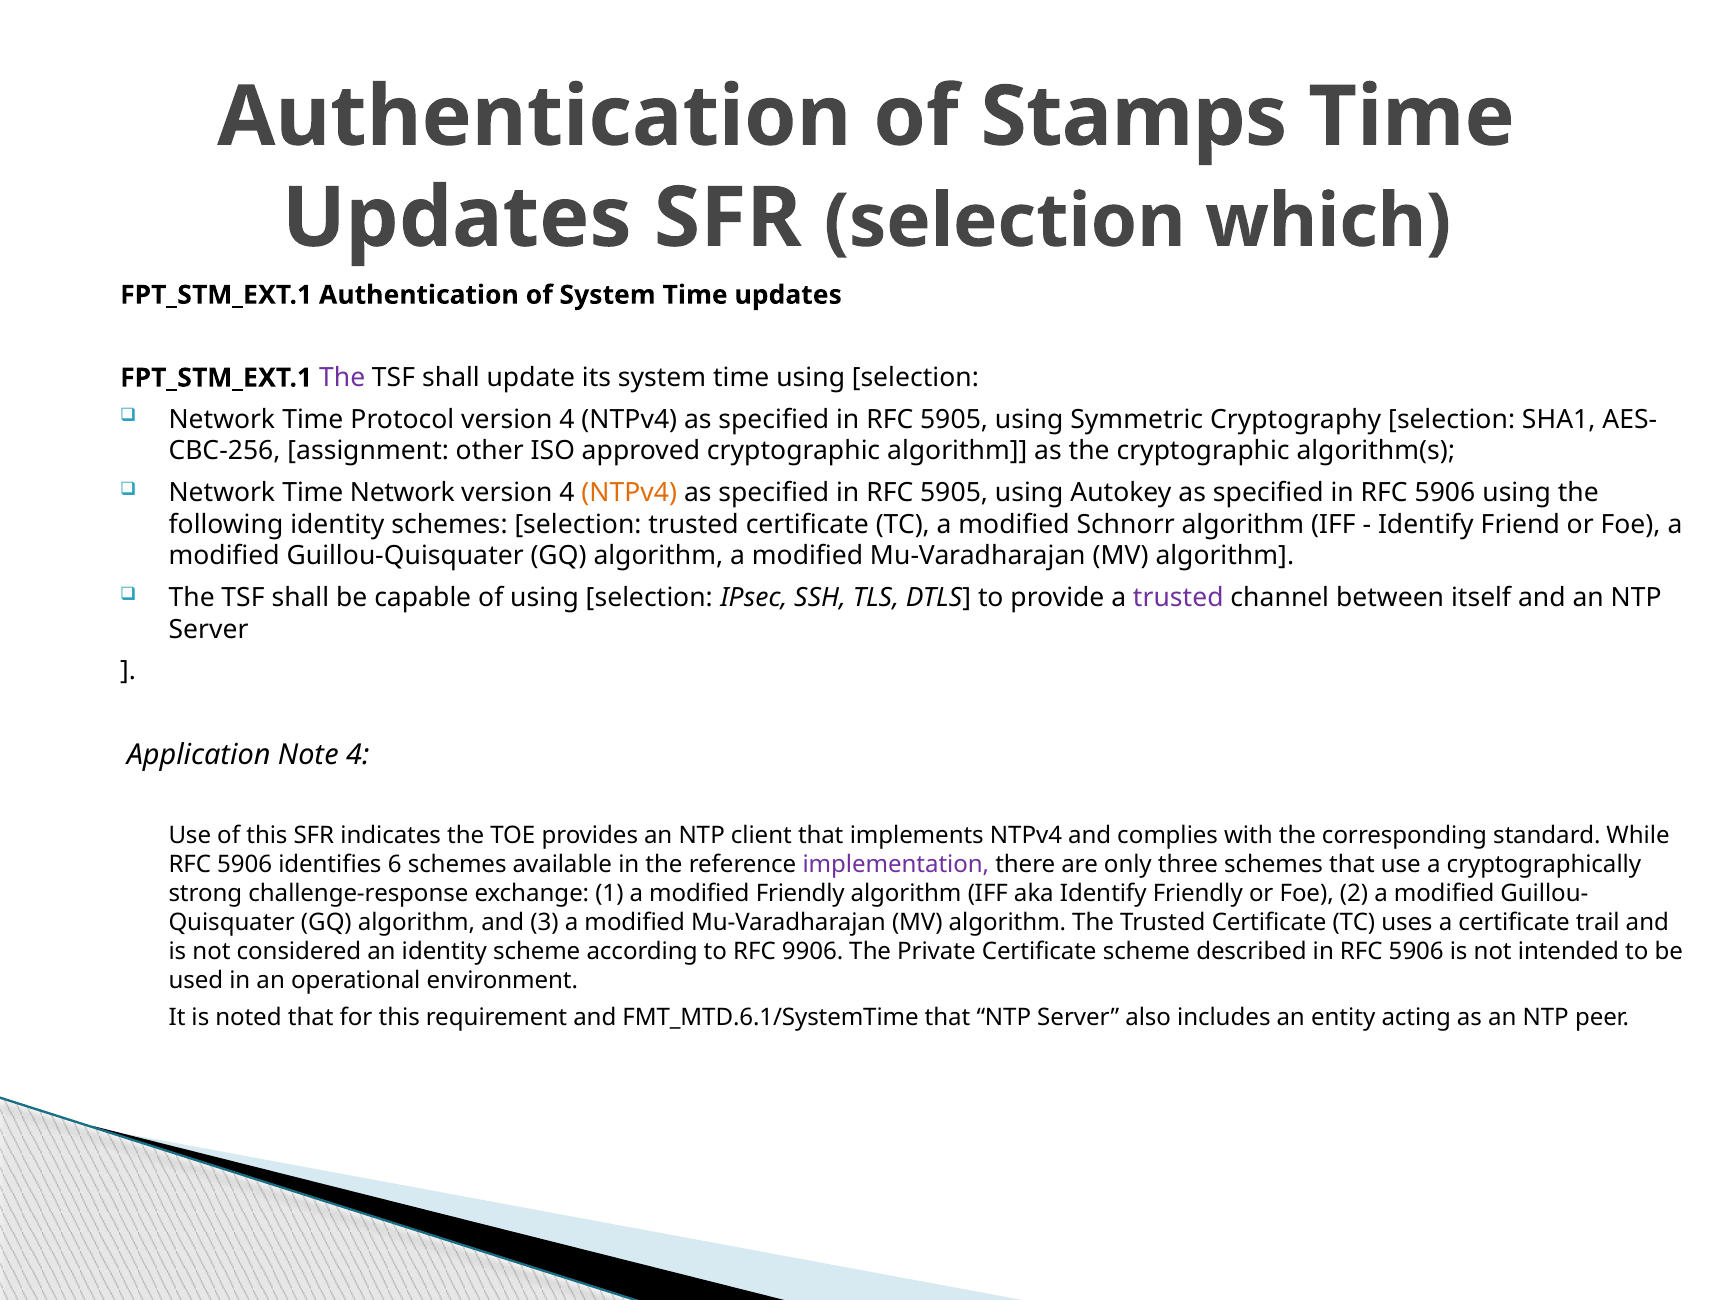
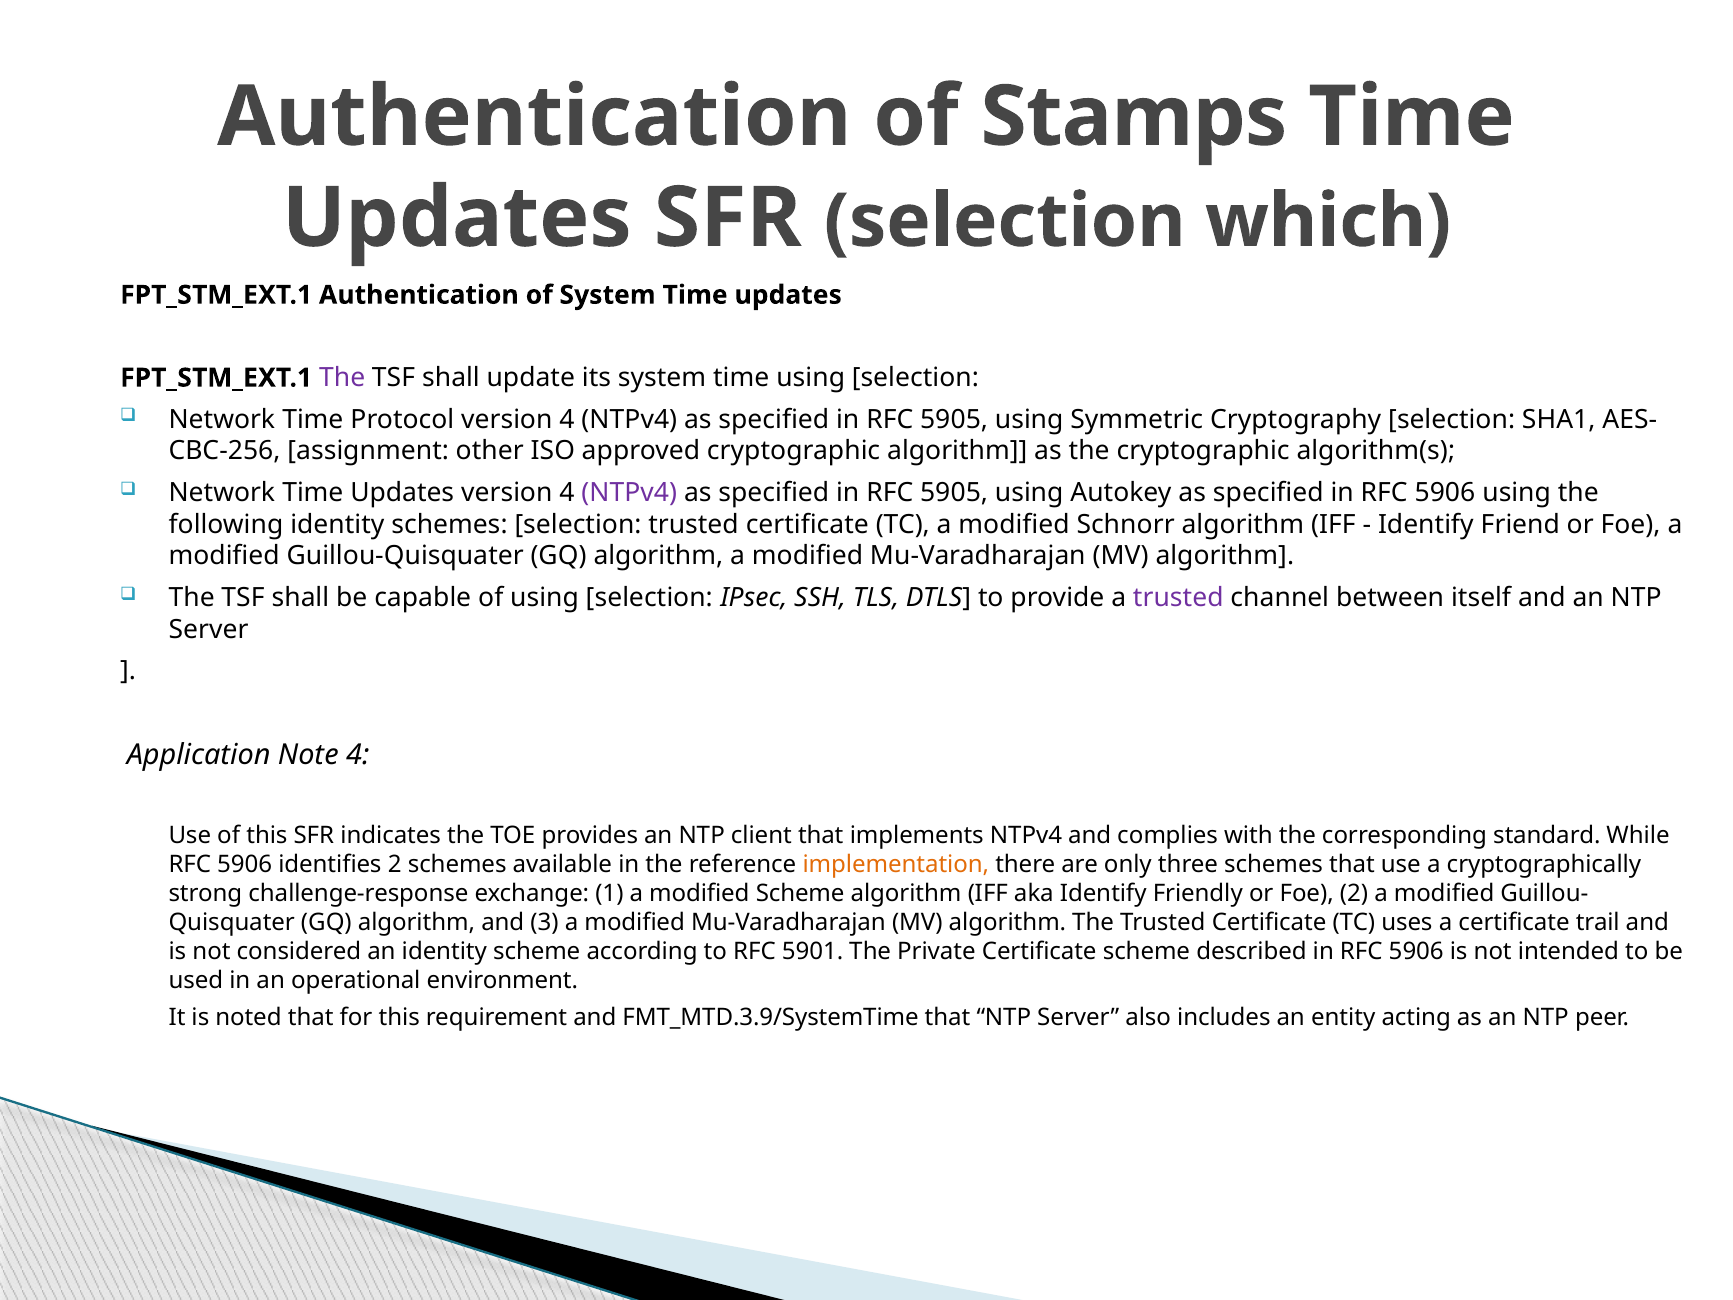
Network Time Network: Network -> Updates (402, 492)
NTPv4 colour: orange -> purple (629, 492)
identifies 6: 6 -> 2 (395, 865)
implementation colour: purple -> orange (896, 865)
modified Friendly: Friendly -> Scheme (800, 894)
9906: 9906 -> 5901 (813, 951)
FMT_MTD.6.1/SystemTime: FMT_MTD.6.1/SystemTime -> FMT_MTD.3.9/SystemTime (771, 1017)
